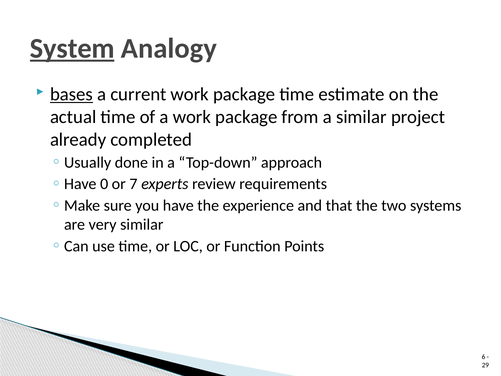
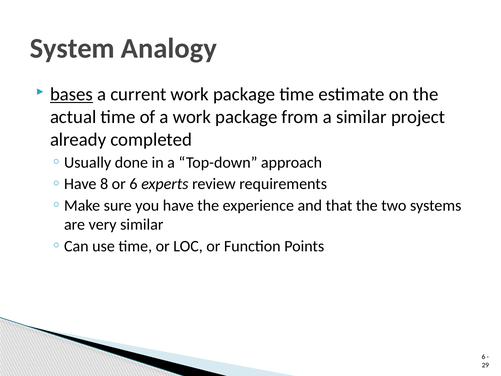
System underline: present -> none (72, 48)
0: 0 -> 8 (104, 184)
or 7: 7 -> 6 (133, 184)
